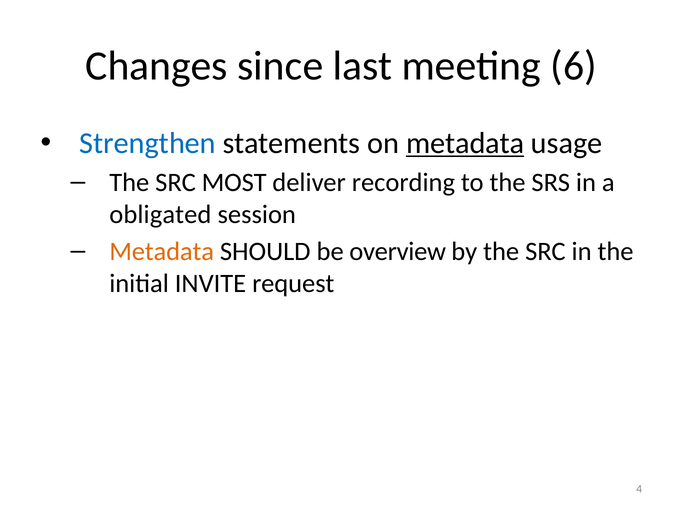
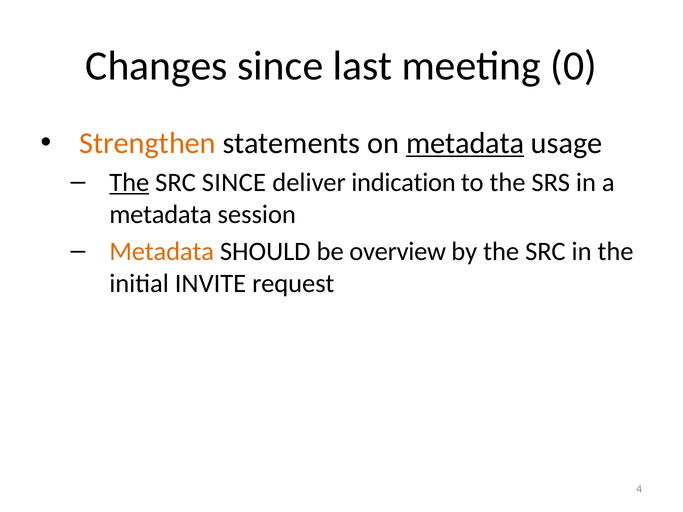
6: 6 -> 0 (574, 66)
Strengthen colour: blue -> orange (148, 143)
The underline: none -> present (129, 182)
SRC MOST: MOST -> SINCE (234, 182)
recording: recording -> indication (404, 182)
obligated: obligated -> metadata (161, 214)
